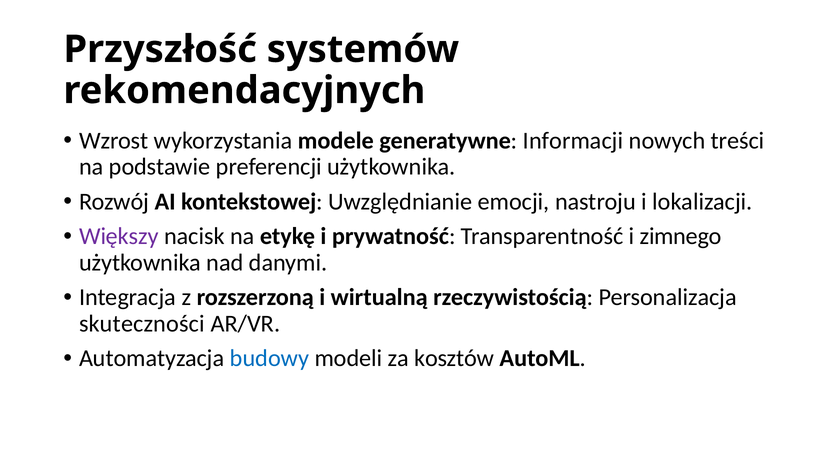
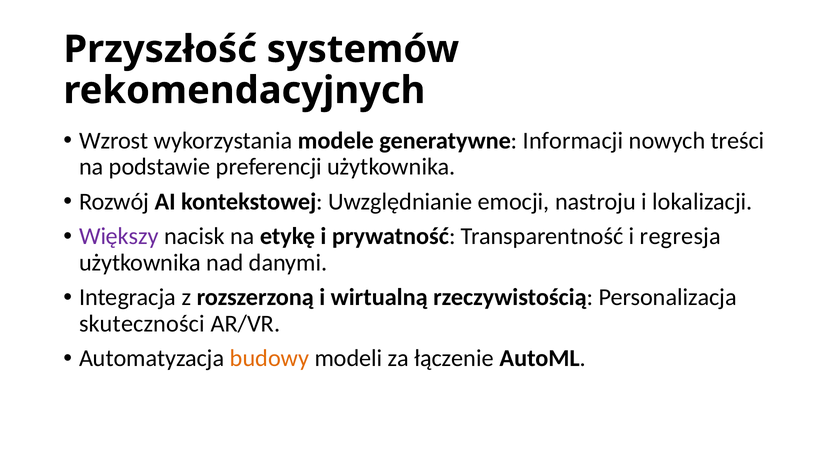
zimnego: zimnego -> regresja (680, 236)
budowy colour: blue -> orange (269, 358)
kosztów: kosztów -> łączenie (454, 358)
